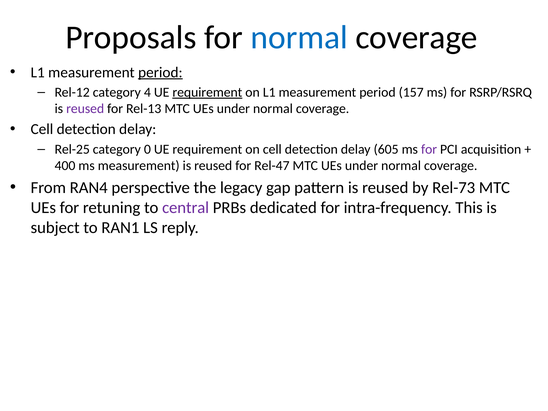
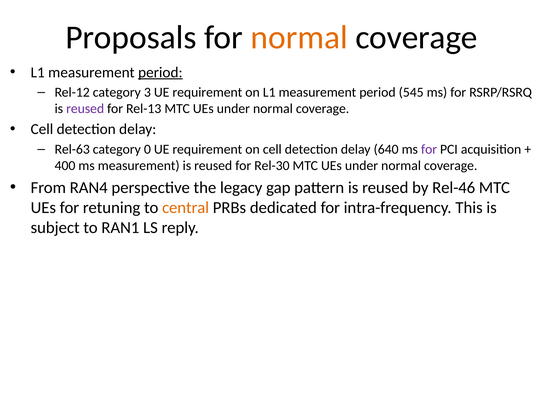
normal colour: blue -> orange (299, 37)
4: 4 -> 3 (147, 92)
requirement underline: present -> none (207, 92)
157: 157 -> 545 (411, 92)
Rel-25: Rel-25 -> Rel-63 (72, 149)
605: 605 -> 640 (386, 149)
Rel-47: Rel-47 -> Rel-30 (272, 166)
Rel-73: Rel-73 -> Rel-46 (454, 188)
central colour: purple -> orange (186, 208)
